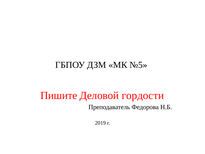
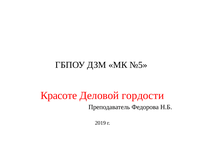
Пишите: Пишите -> Красоте (59, 95)
